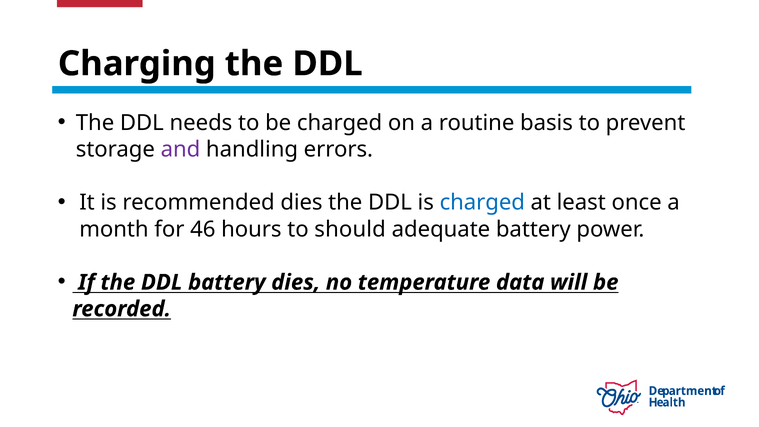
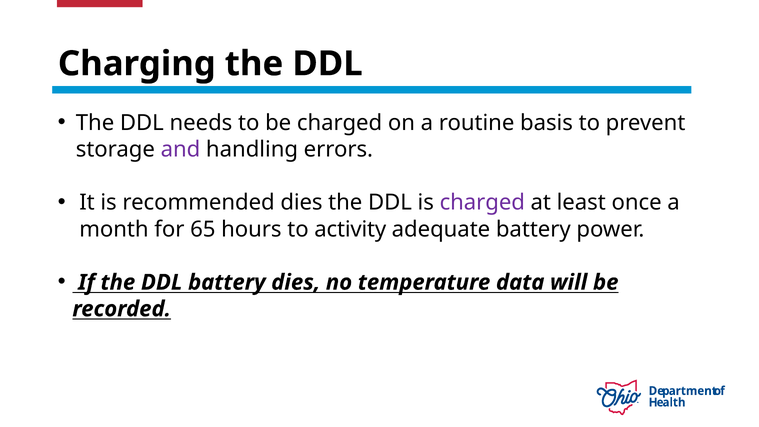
charged colour: blue -> purple (482, 203)
46: 46 -> 65 (203, 229)
should: should -> activity (350, 229)
